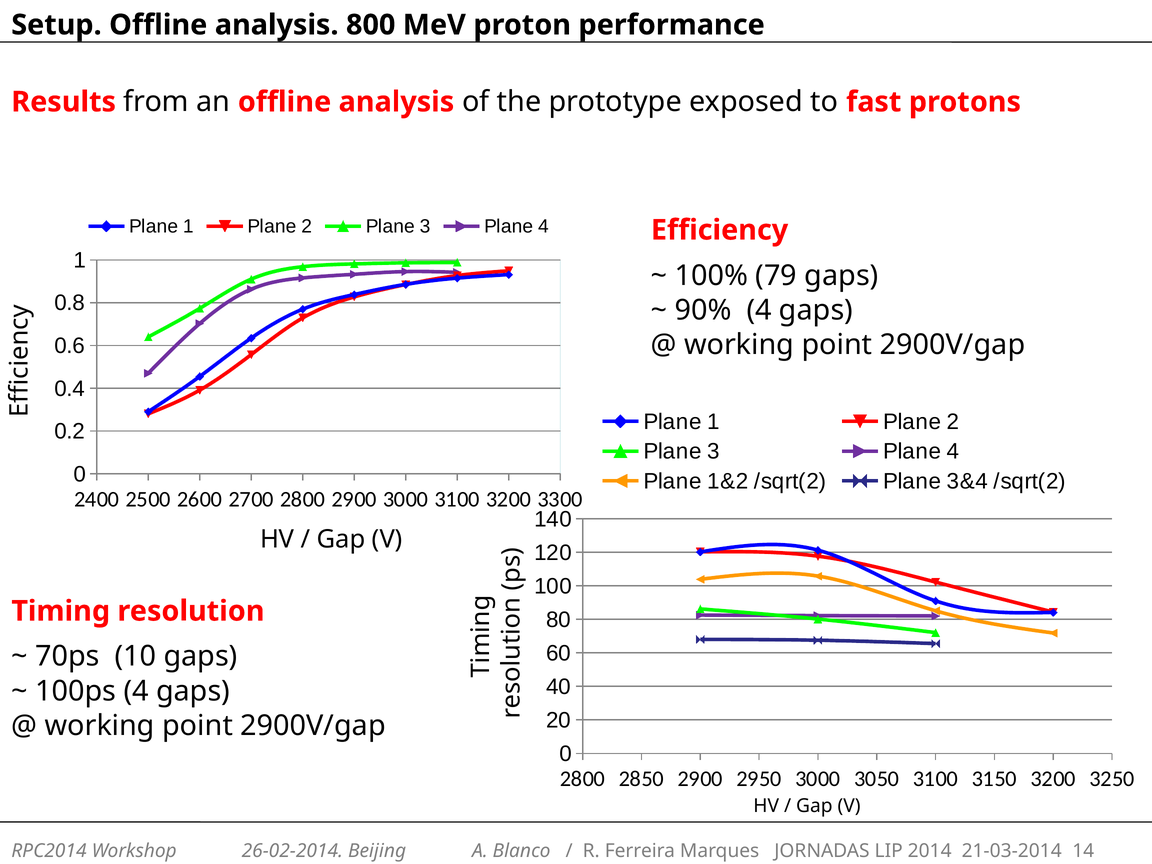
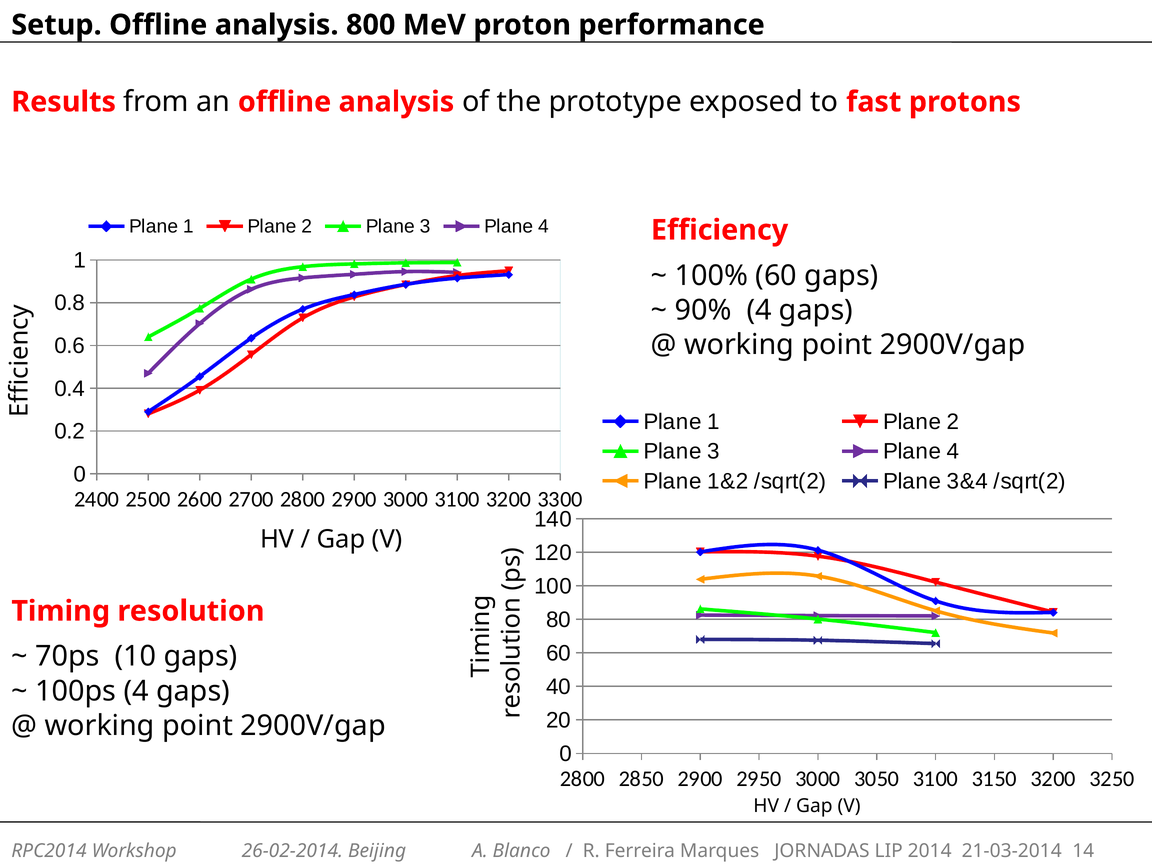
100% 79: 79 -> 60 (776, 276)
